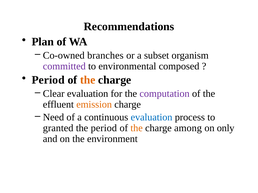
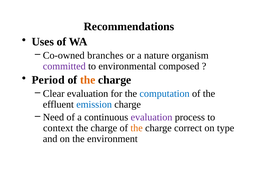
Plan: Plan -> Uses (43, 42)
subset: subset -> nature (157, 55)
computation colour: purple -> blue (165, 94)
emission colour: orange -> blue (94, 105)
evaluation colour: blue -> purple (152, 118)
granted: granted -> context (58, 128)
period: period -> charge (104, 128)
among: among -> correct (188, 128)
only: only -> type (226, 128)
